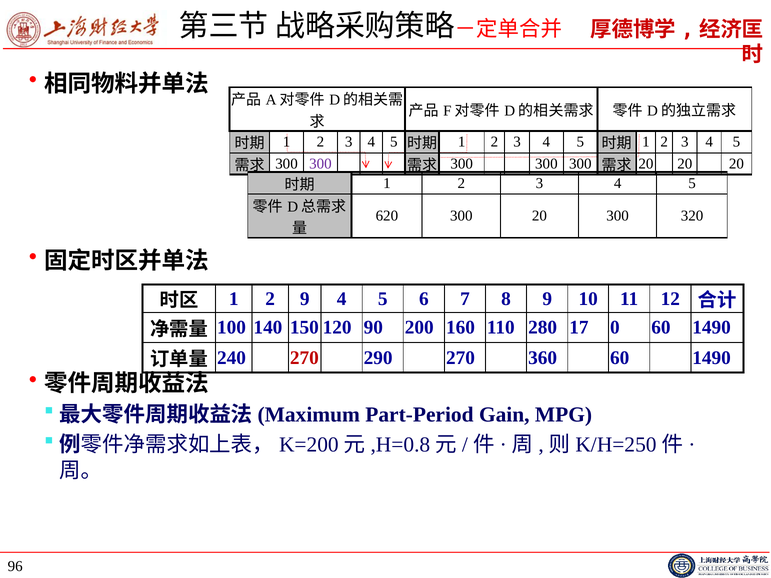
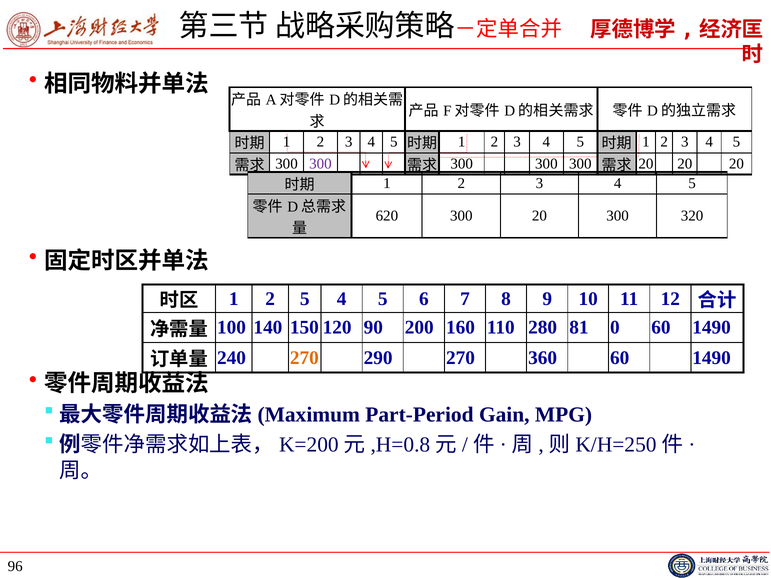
2 9: 9 -> 5 (305, 299)
17: 17 -> 81 (579, 328)
270 colour: red -> orange (304, 358)
